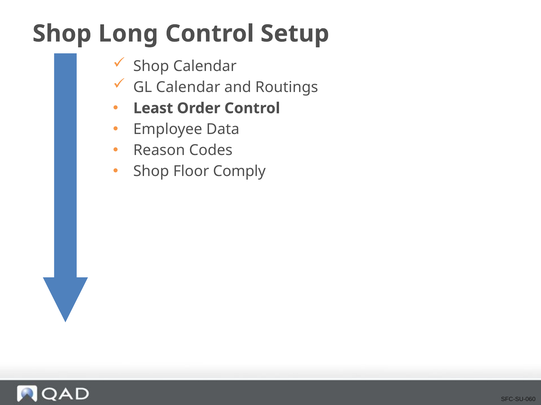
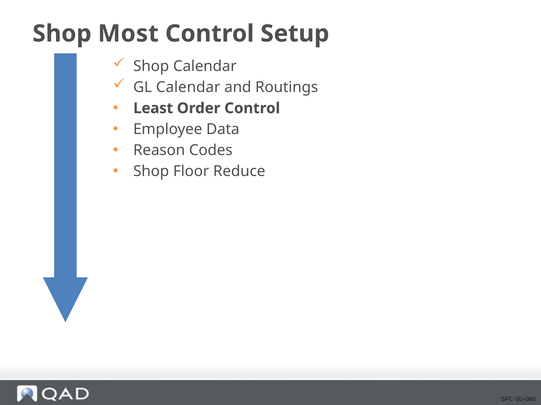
Long: Long -> Most (128, 34)
Comply: Comply -> Reduce (239, 172)
